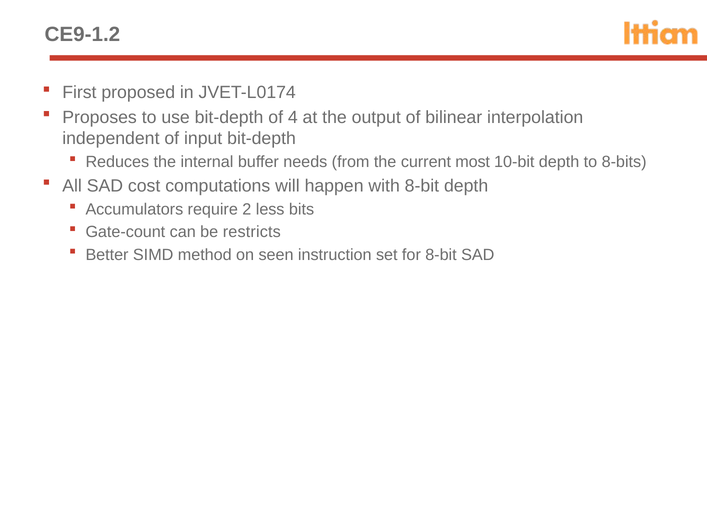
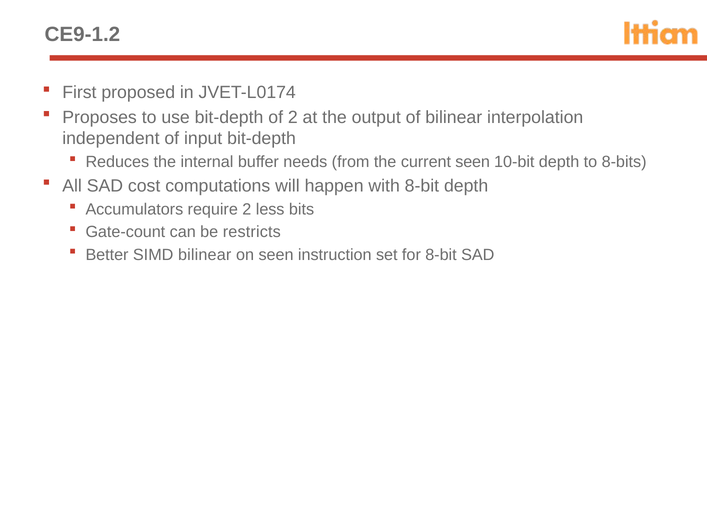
of 4: 4 -> 2 (293, 117)
current most: most -> seen (473, 162)
SIMD method: method -> bilinear (205, 255)
